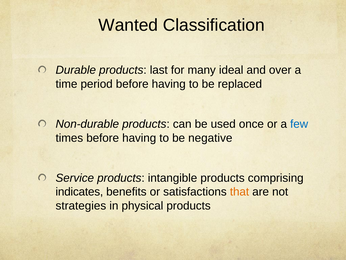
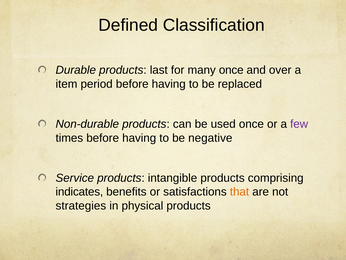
Wanted: Wanted -> Defined (128, 25)
many ideal: ideal -> once (231, 70)
time: time -> item (66, 84)
few colour: blue -> purple (299, 124)
